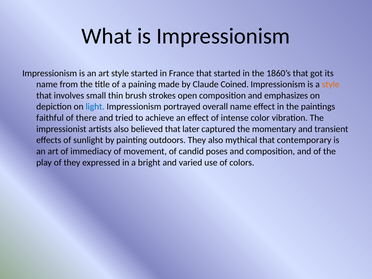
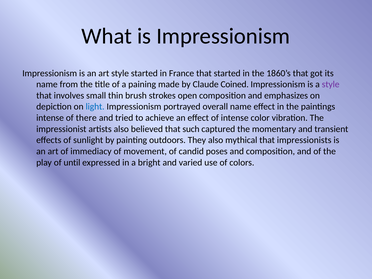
style colour: orange -> purple (331, 84)
faithful: faithful -> intense (50, 118)
later: later -> such (191, 129)
contemporary: contemporary -> impressionists (304, 140)
of they: they -> until (72, 162)
